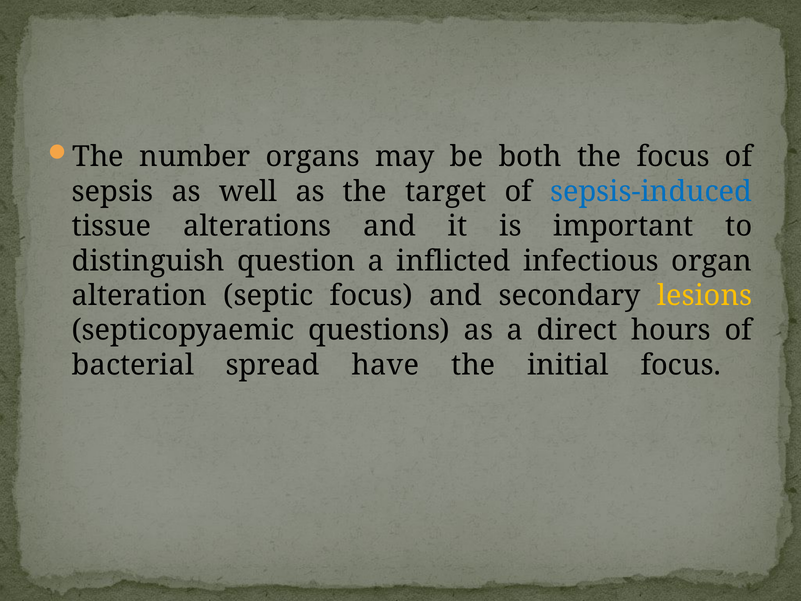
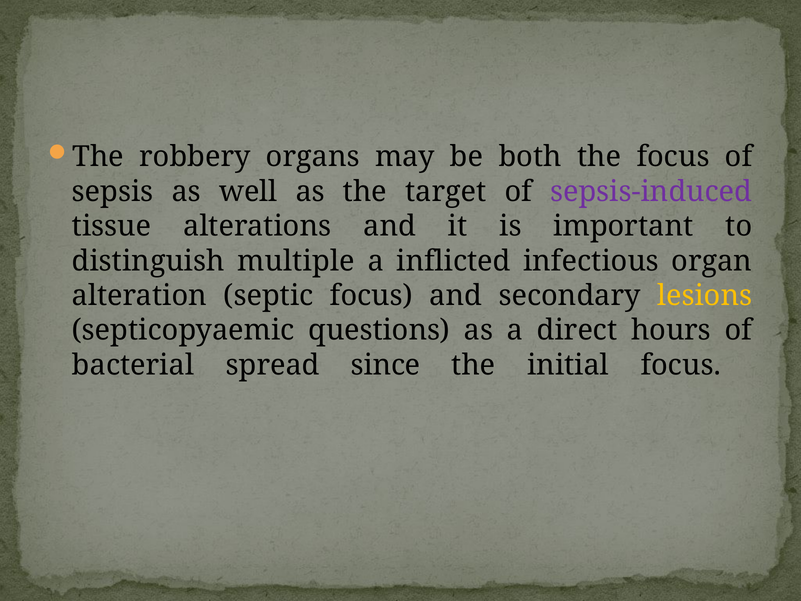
number: number -> robbery (195, 157)
sepsis-induced colour: blue -> purple (651, 191)
question: question -> multiple (296, 261)
have: have -> since (386, 365)
